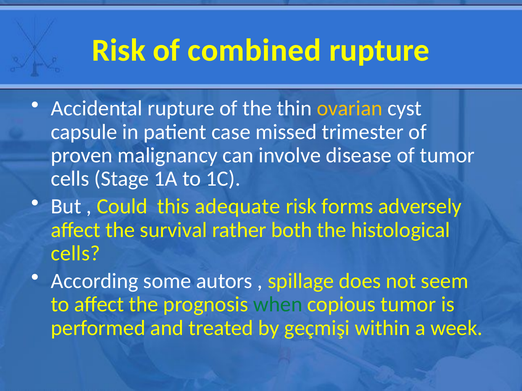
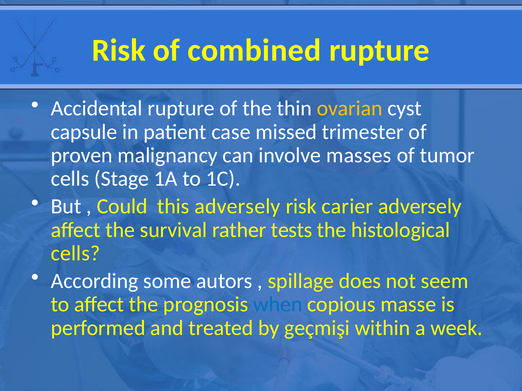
disease: disease -> masses (359, 156)
this adequate: adequate -> adversely (237, 207)
forms: forms -> carier (347, 207)
both: both -> tests (292, 230)
when colour: green -> blue (278, 305)
copious tumor: tumor -> masse (408, 305)
